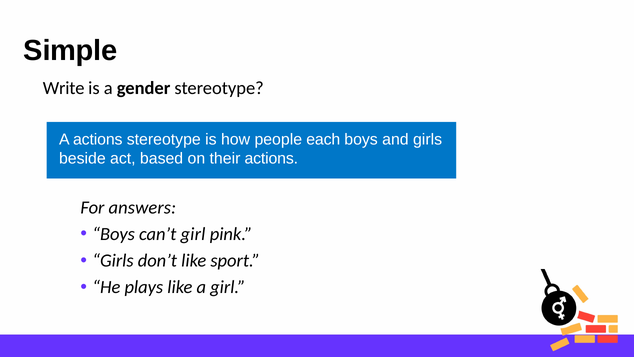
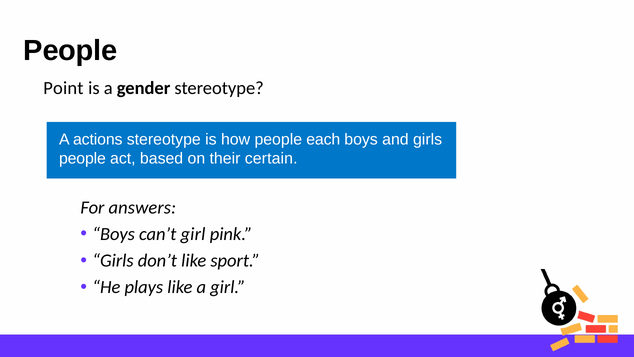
Simple: Simple -> People (70, 51)
Write: Write -> Point (63, 88)
beside: beside -> people (82, 158)
their actions: actions -> certain (271, 158)
